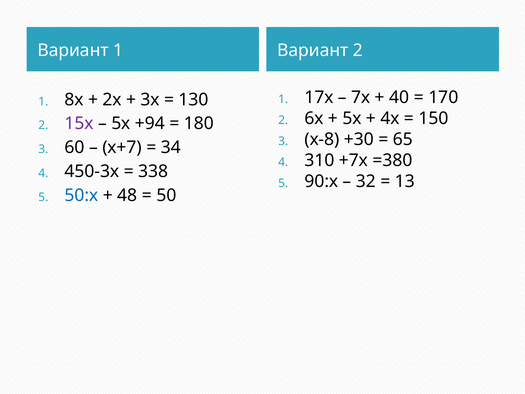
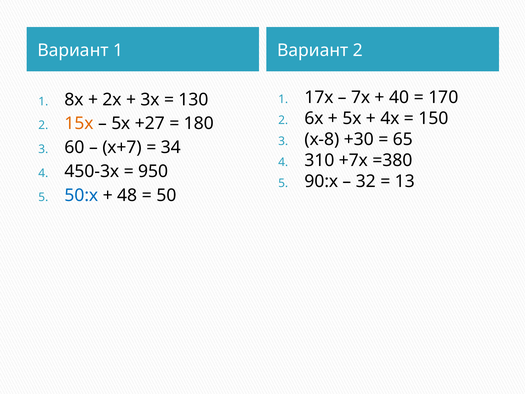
15х colour: purple -> orange (79, 123)
+94: +94 -> +27 (150, 123)
338: 338 -> 950 (153, 171)
